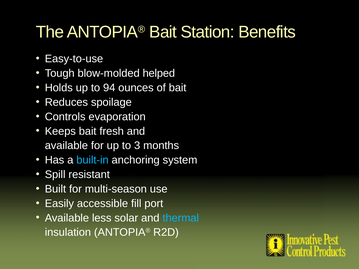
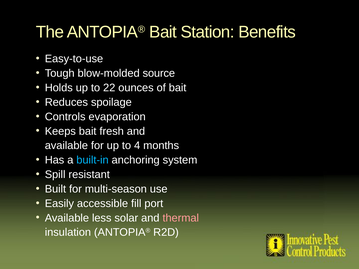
helped: helped -> source (159, 73)
94: 94 -> 22 (109, 88)
3: 3 -> 4 (137, 146)
thermal colour: light blue -> pink (181, 218)
